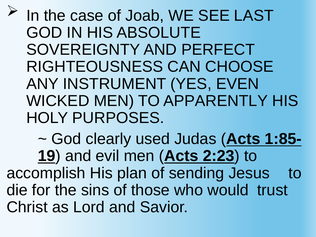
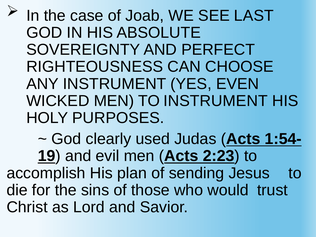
TO APPARENTLY: APPARENTLY -> INSTRUMENT (216, 101)
1:85-: 1:85- -> 1:54- (283, 139)
